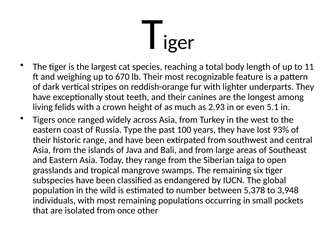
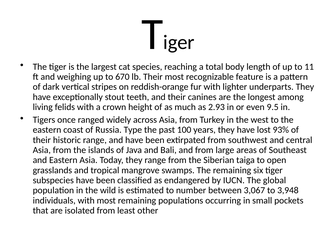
5.1: 5.1 -> 9.5 (273, 107)
5,378: 5,378 -> 3,067 (254, 190)
from once: once -> least (126, 211)
